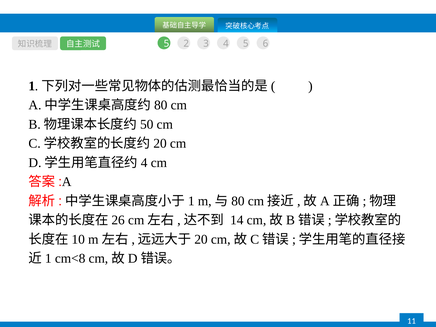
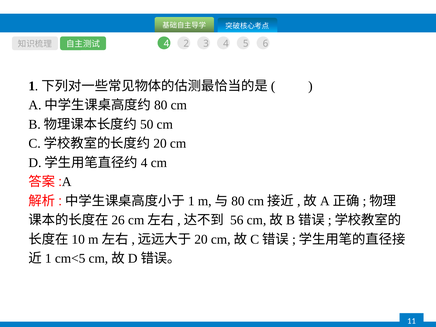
5: 5 -> 4 (166, 44)
14: 14 -> 56 (237, 220)
cm<8: cm<8 -> cm<5 (70, 259)
